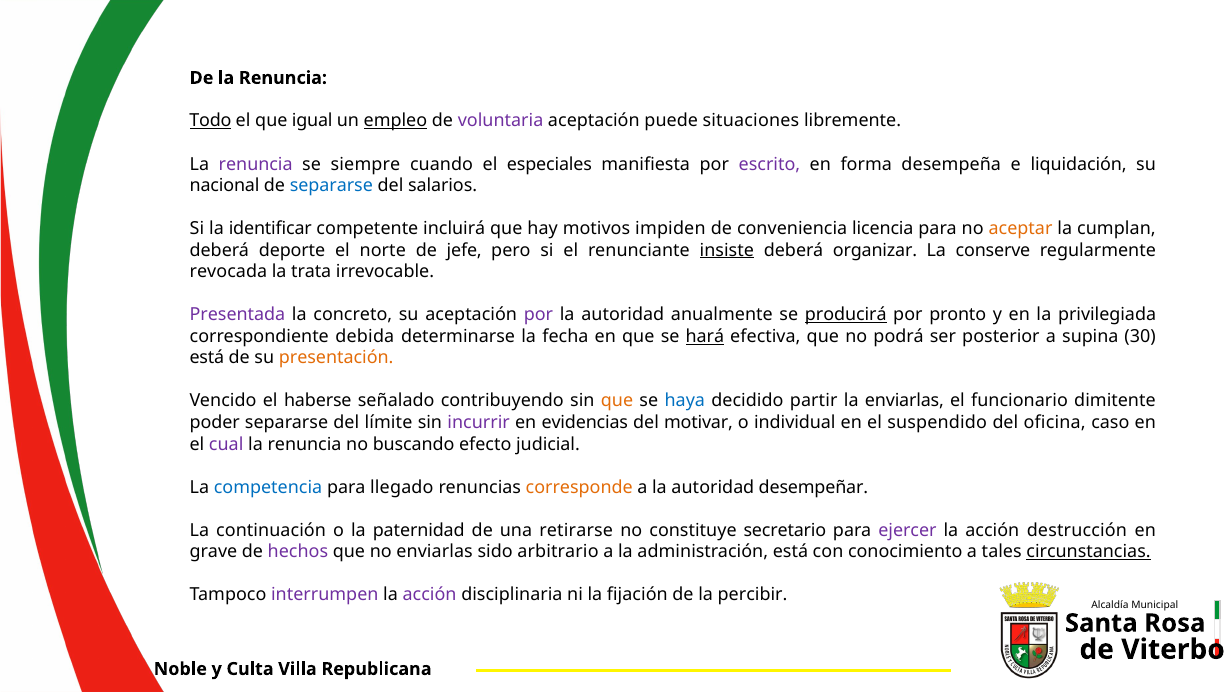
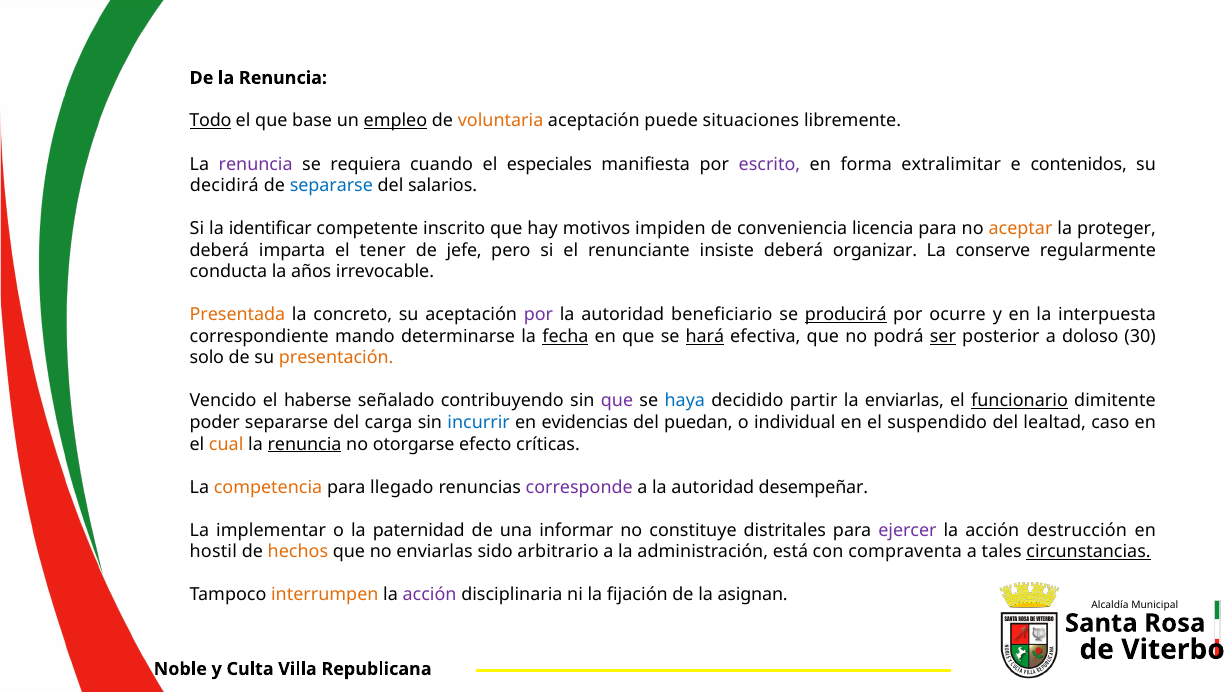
igual: igual -> base (312, 121)
voluntaria colour: purple -> orange (501, 121)
siempre: siempre -> requiera (366, 164)
desempeña: desempeña -> extralimitar (951, 164)
liquidación: liquidación -> contenidos (1079, 164)
nacional: nacional -> decidirá (224, 186)
incluirá: incluirá -> inscrito (454, 229)
cumplan: cumplan -> proteger (1116, 229)
deporte: deporte -> imparta (292, 250)
norte: norte -> tener (383, 250)
insiste underline: present -> none (727, 250)
revocada: revocada -> conducta (228, 272)
trata: trata -> años (311, 272)
Presentada colour: purple -> orange (237, 315)
anualmente: anualmente -> beneficiario (722, 315)
pronto: pronto -> ocurre (958, 315)
privilegiada: privilegiada -> interpuesta (1107, 315)
debida: debida -> mando (365, 336)
fecha underline: none -> present (565, 336)
ser underline: none -> present (943, 336)
supina: supina -> doloso (1090, 336)
está: está -> solo (207, 358)
que colour: orange -> purple (617, 401)
funcionario underline: none -> present (1020, 401)
límite: límite -> carga (388, 422)
incurrir colour: purple -> blue (479, 422)
motivar: motivar -> puedan (698, 422)
oficina: oficina -> lealtad (1055, 422)
cual colour: purple -> orange (226, 444)
renuncia underline: none -> present (304, 444)
buscando: buscando -> otorgarse (414, 444)
judicial: judicial -> críticas (548, 444)
competencia colour: blue -> orange (268, 487)
corresponde colour: orange -> purple (579, 487)
continuación: continuación -> implementar (271, 530)
retirarse: retirarse -> informar (576, 530)
secretario: secretario -> distritales (785, 530)
grave: grave -> hostil (213, 552)
hechos colour: purple -> orange (298, 552)
conocimiento: conocimiento -> compraventa (905, 552)
interrumpen colour: purple -> orange (325, 595)
percibir: percibir -> asignan (753, 595)
